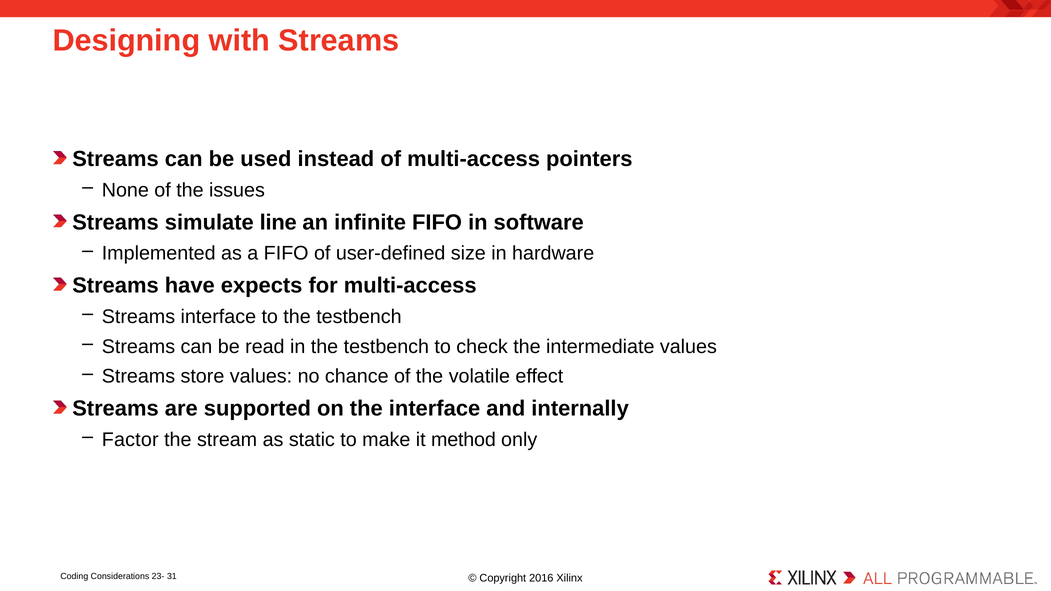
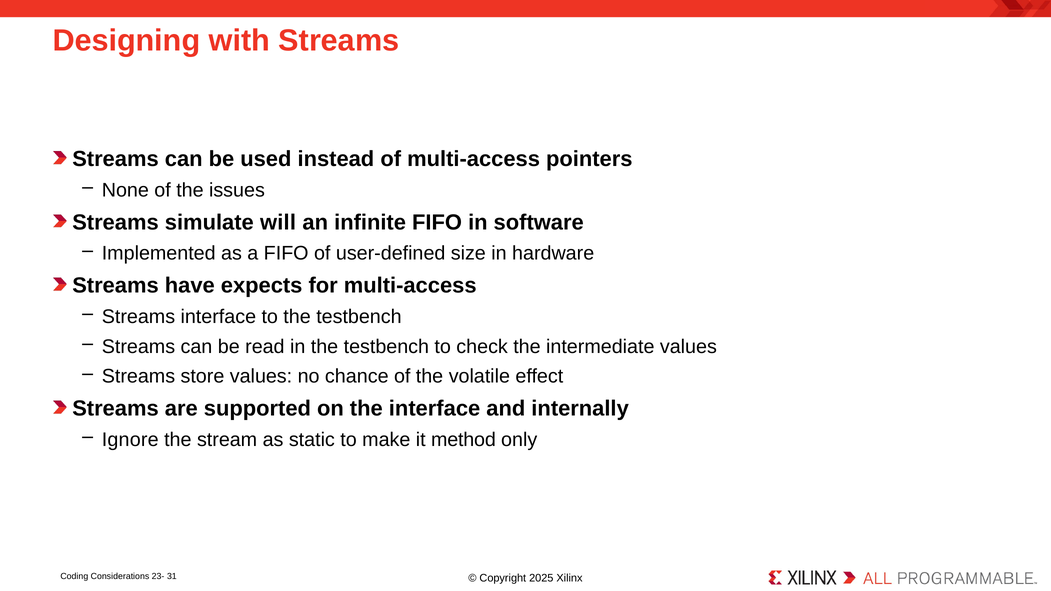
line: line -> will (278, 222)
Factor: Factor -> Ignore (130, 440)
2016: 2016 -> 2025 (541, 579)
